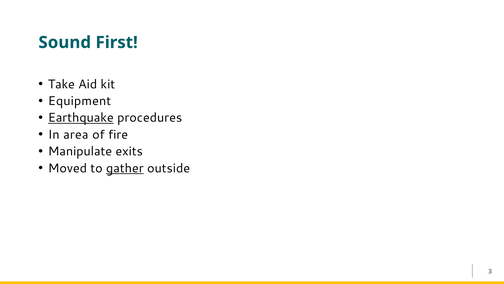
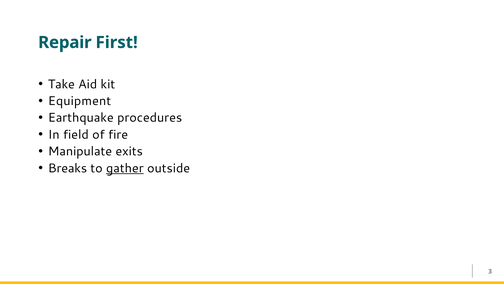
Sound: Sound -> Repair (65, 42)
Earthquake underline: present -> none (81, 118)
area: area -> field (76, 134)
Moved: Moved -> Breaks (67, 168)
